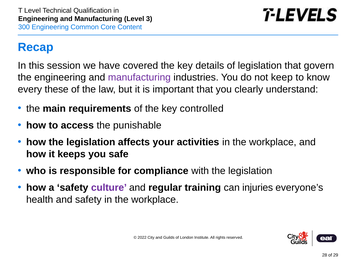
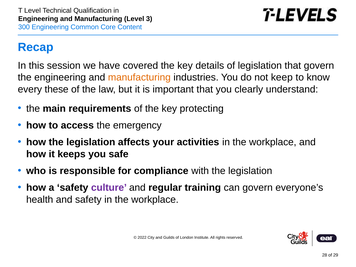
manufacturing colour: purple -> orange (139, 77)
controlled: controlled -> protecting (202, 109)
punishable: punishable -> emergency (137, 125)
can injuries: injuries -> govern (258, 188)
